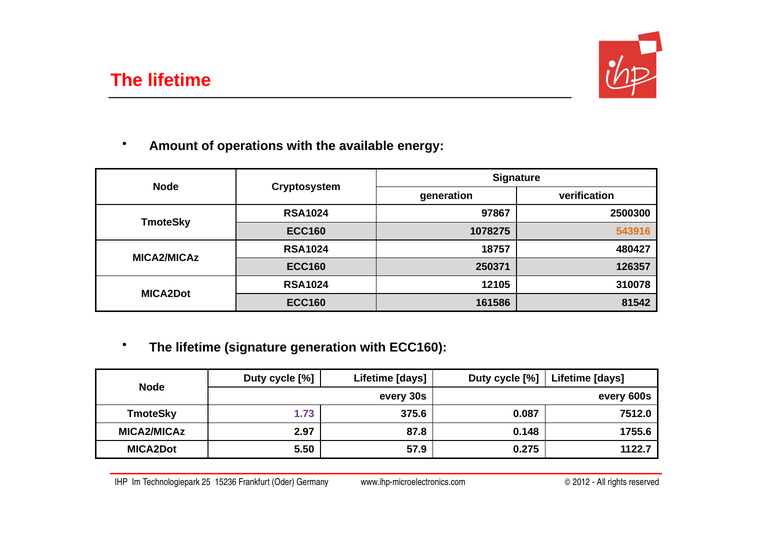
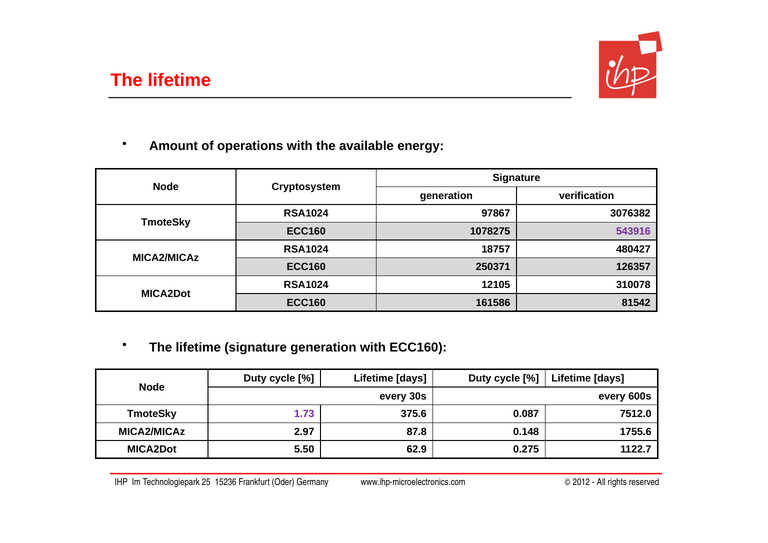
2500300: 2500300 -> 3076382 (630, 214)
543916 colour: orange -> purple (633, 231)
57.9: 57.9 -> 62.9 (417, 450)
